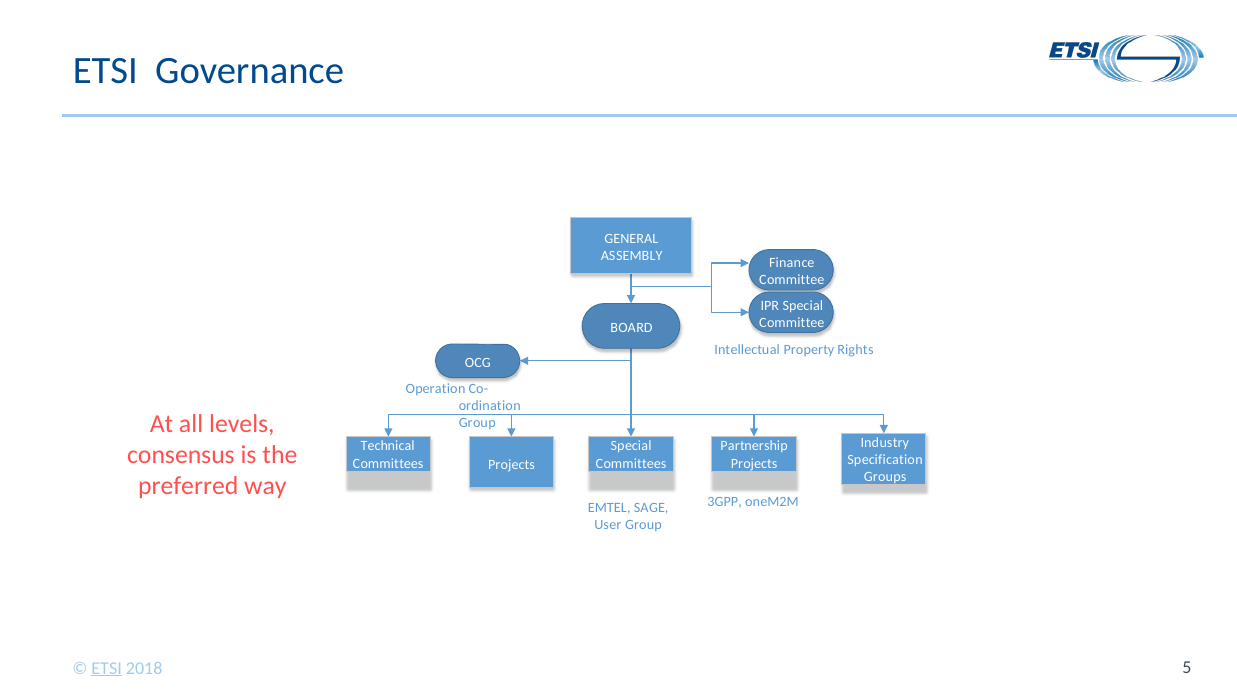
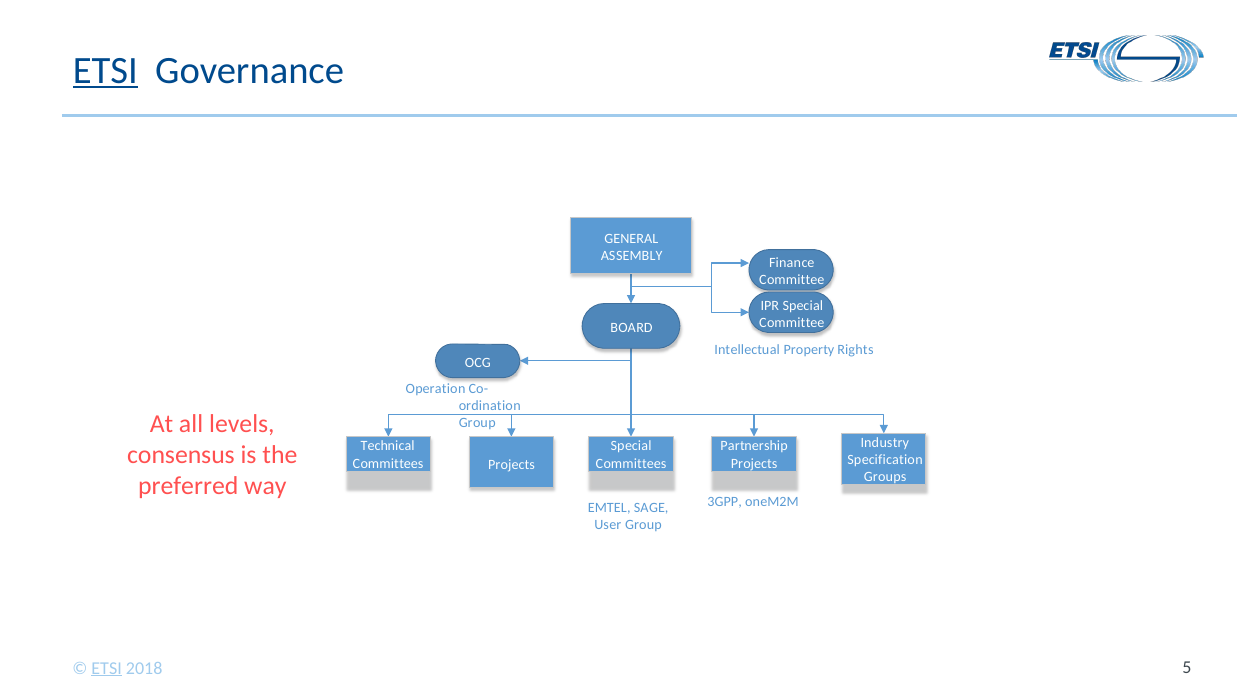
ETSI underline: none -> present (105, 71)
